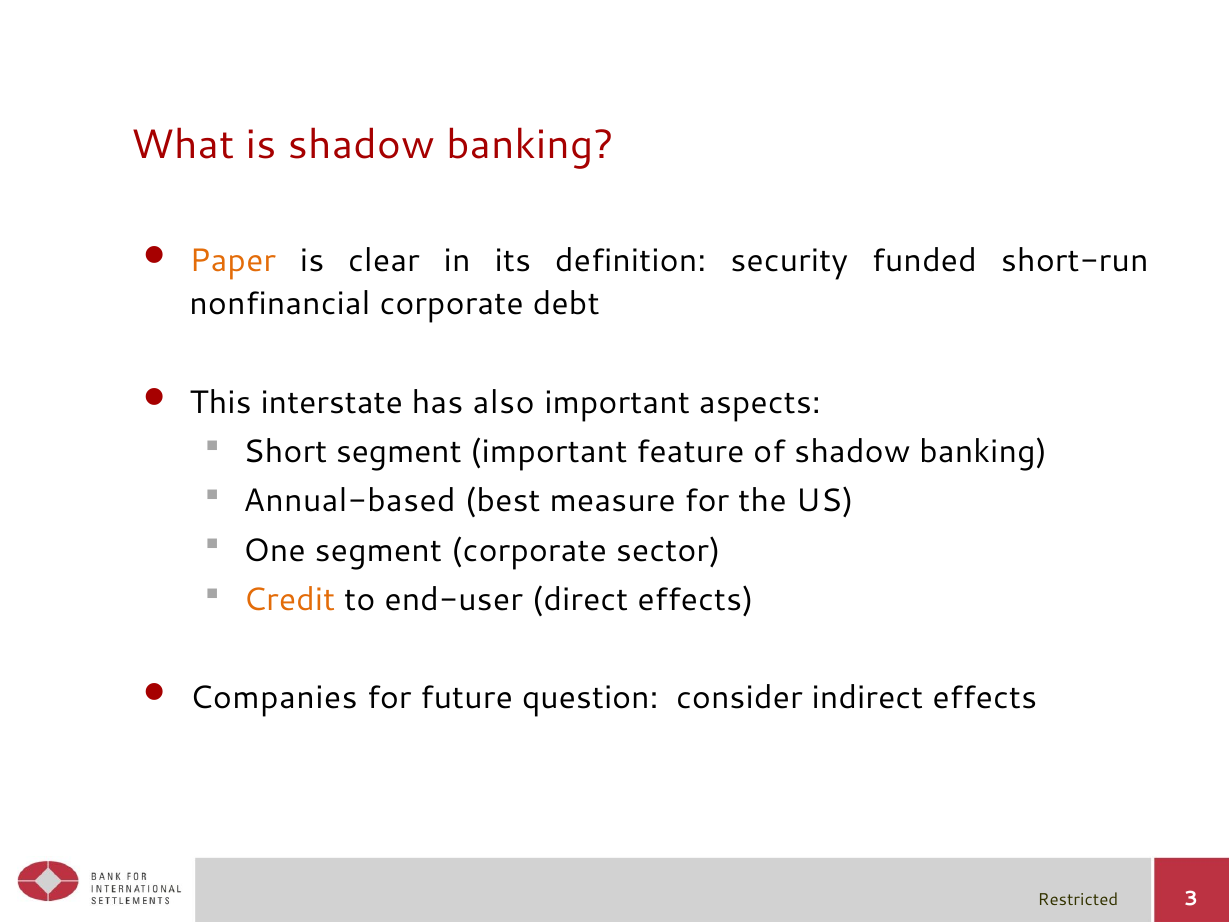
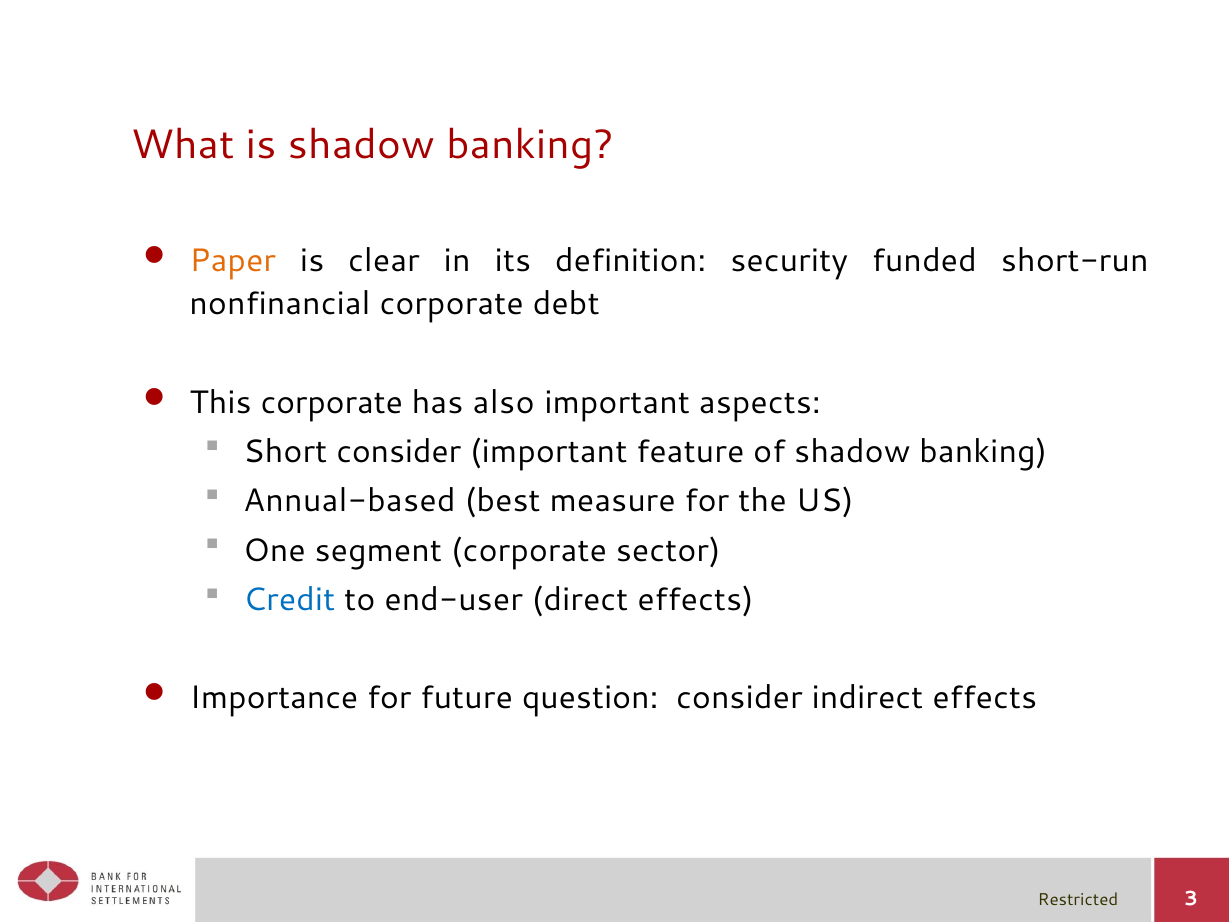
This interstate: interstate -> corporate (332, 402)
Short segment: segment -> consider (399, 452)
Credit colour: orange -> blue (289, 599)
Companies: Companies -> Importance (274, 698)
